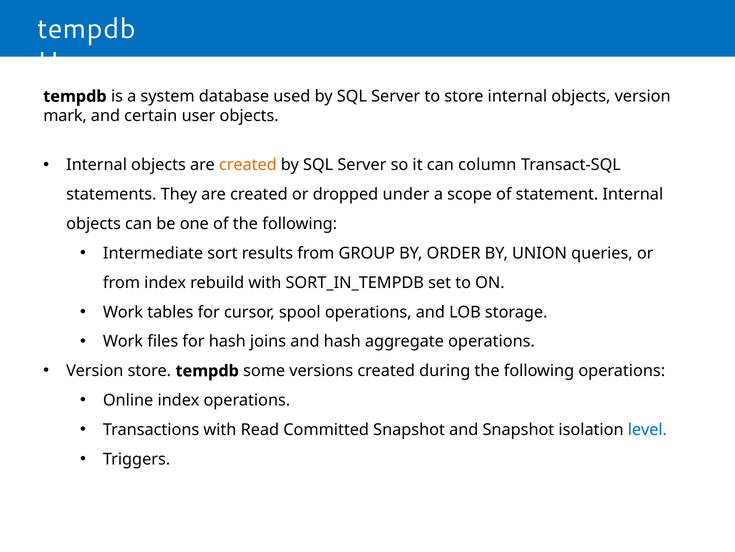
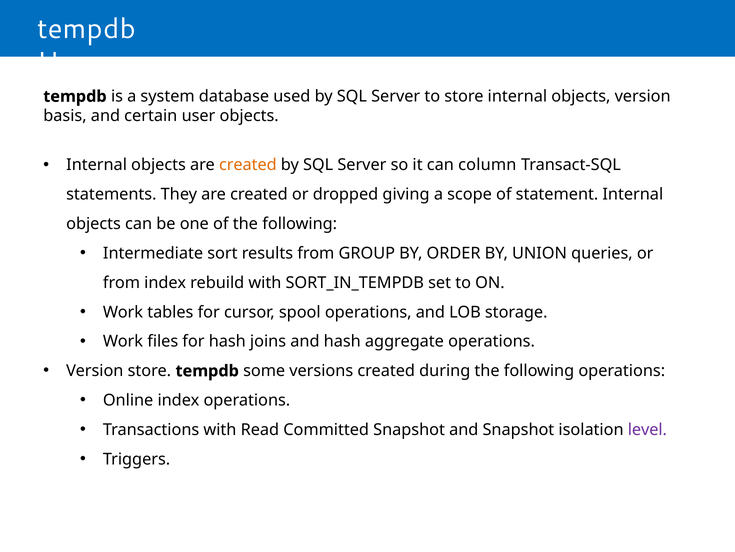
mark: mark -> basis (65, 116)
under: under -> giving (406, 194)
level colour: blue -> purple (647, 429)
